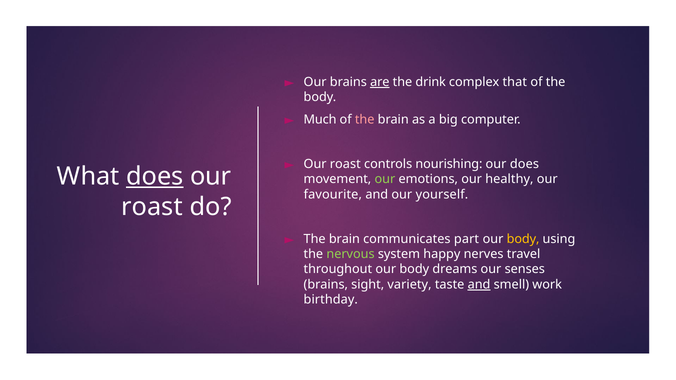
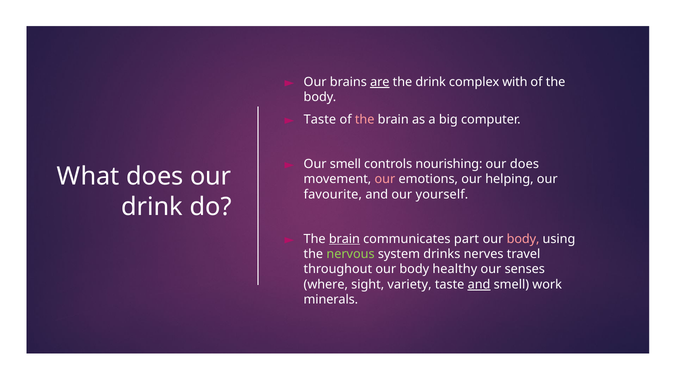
that: that -> with (515, 82)
Much: Much -> Taste (320, 120)
roast: roast -> smell (345, 164)
does underline: present -> none (155, 177)
our colour: light green -> pink (385, 179)
healthy: healthy -> helping (509, 179)
roast: roast -> drink (152, 207)
brain underline: none -> present (344, 239)
body colour: yellow -> pink (523, 239)
happy: happy -> drinks (442, 254)
dreams: dreams -> healthy (455, 269)
brains: brains -> where (326, 285)
birthday: birthday -> minerals (331, 300)
